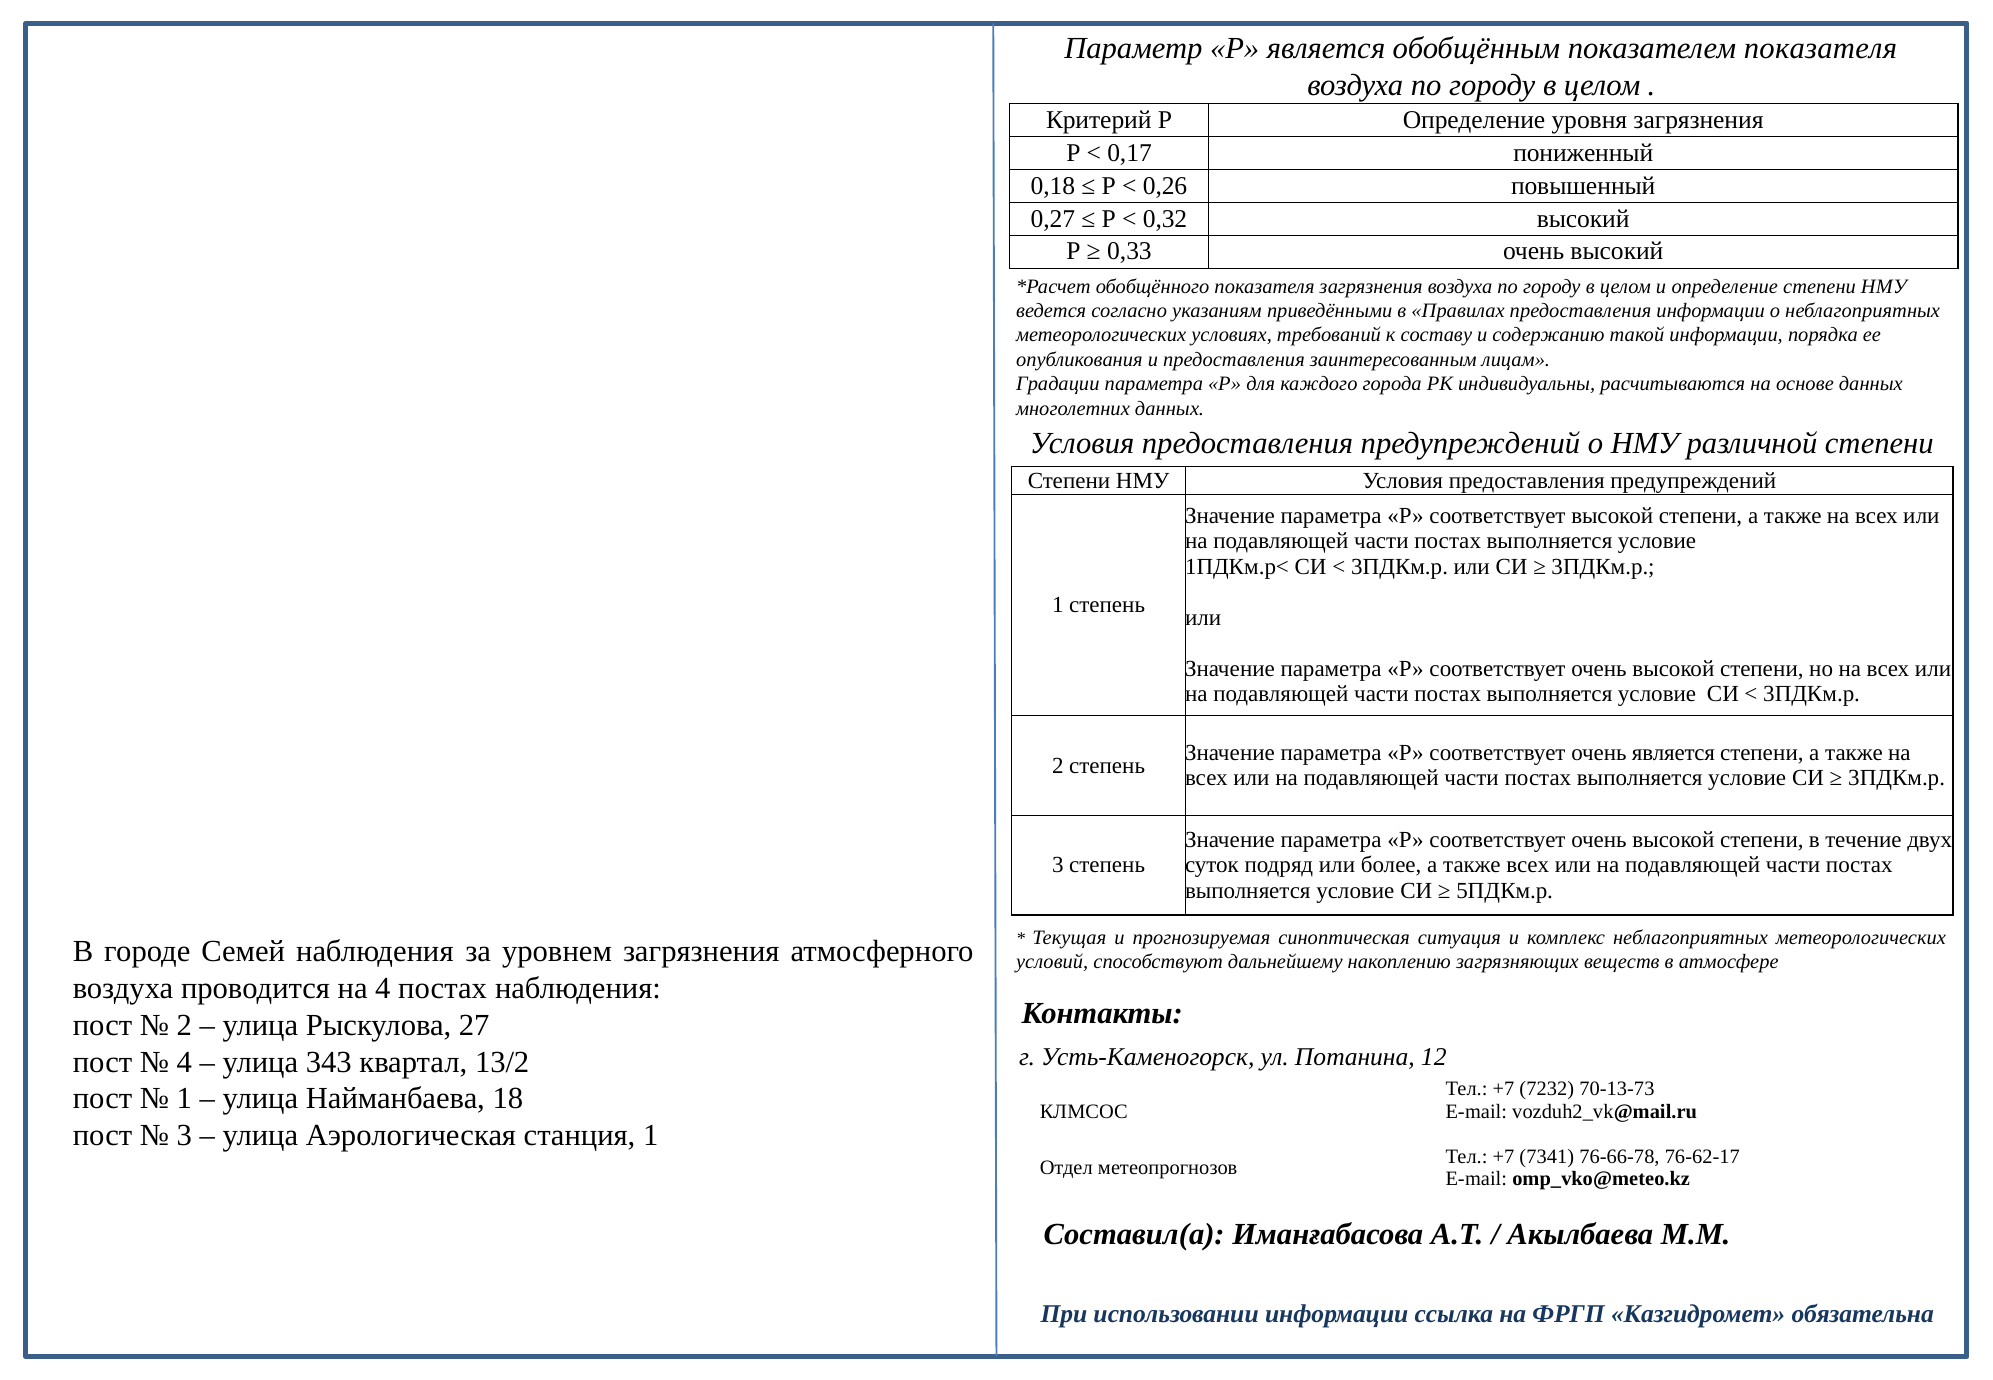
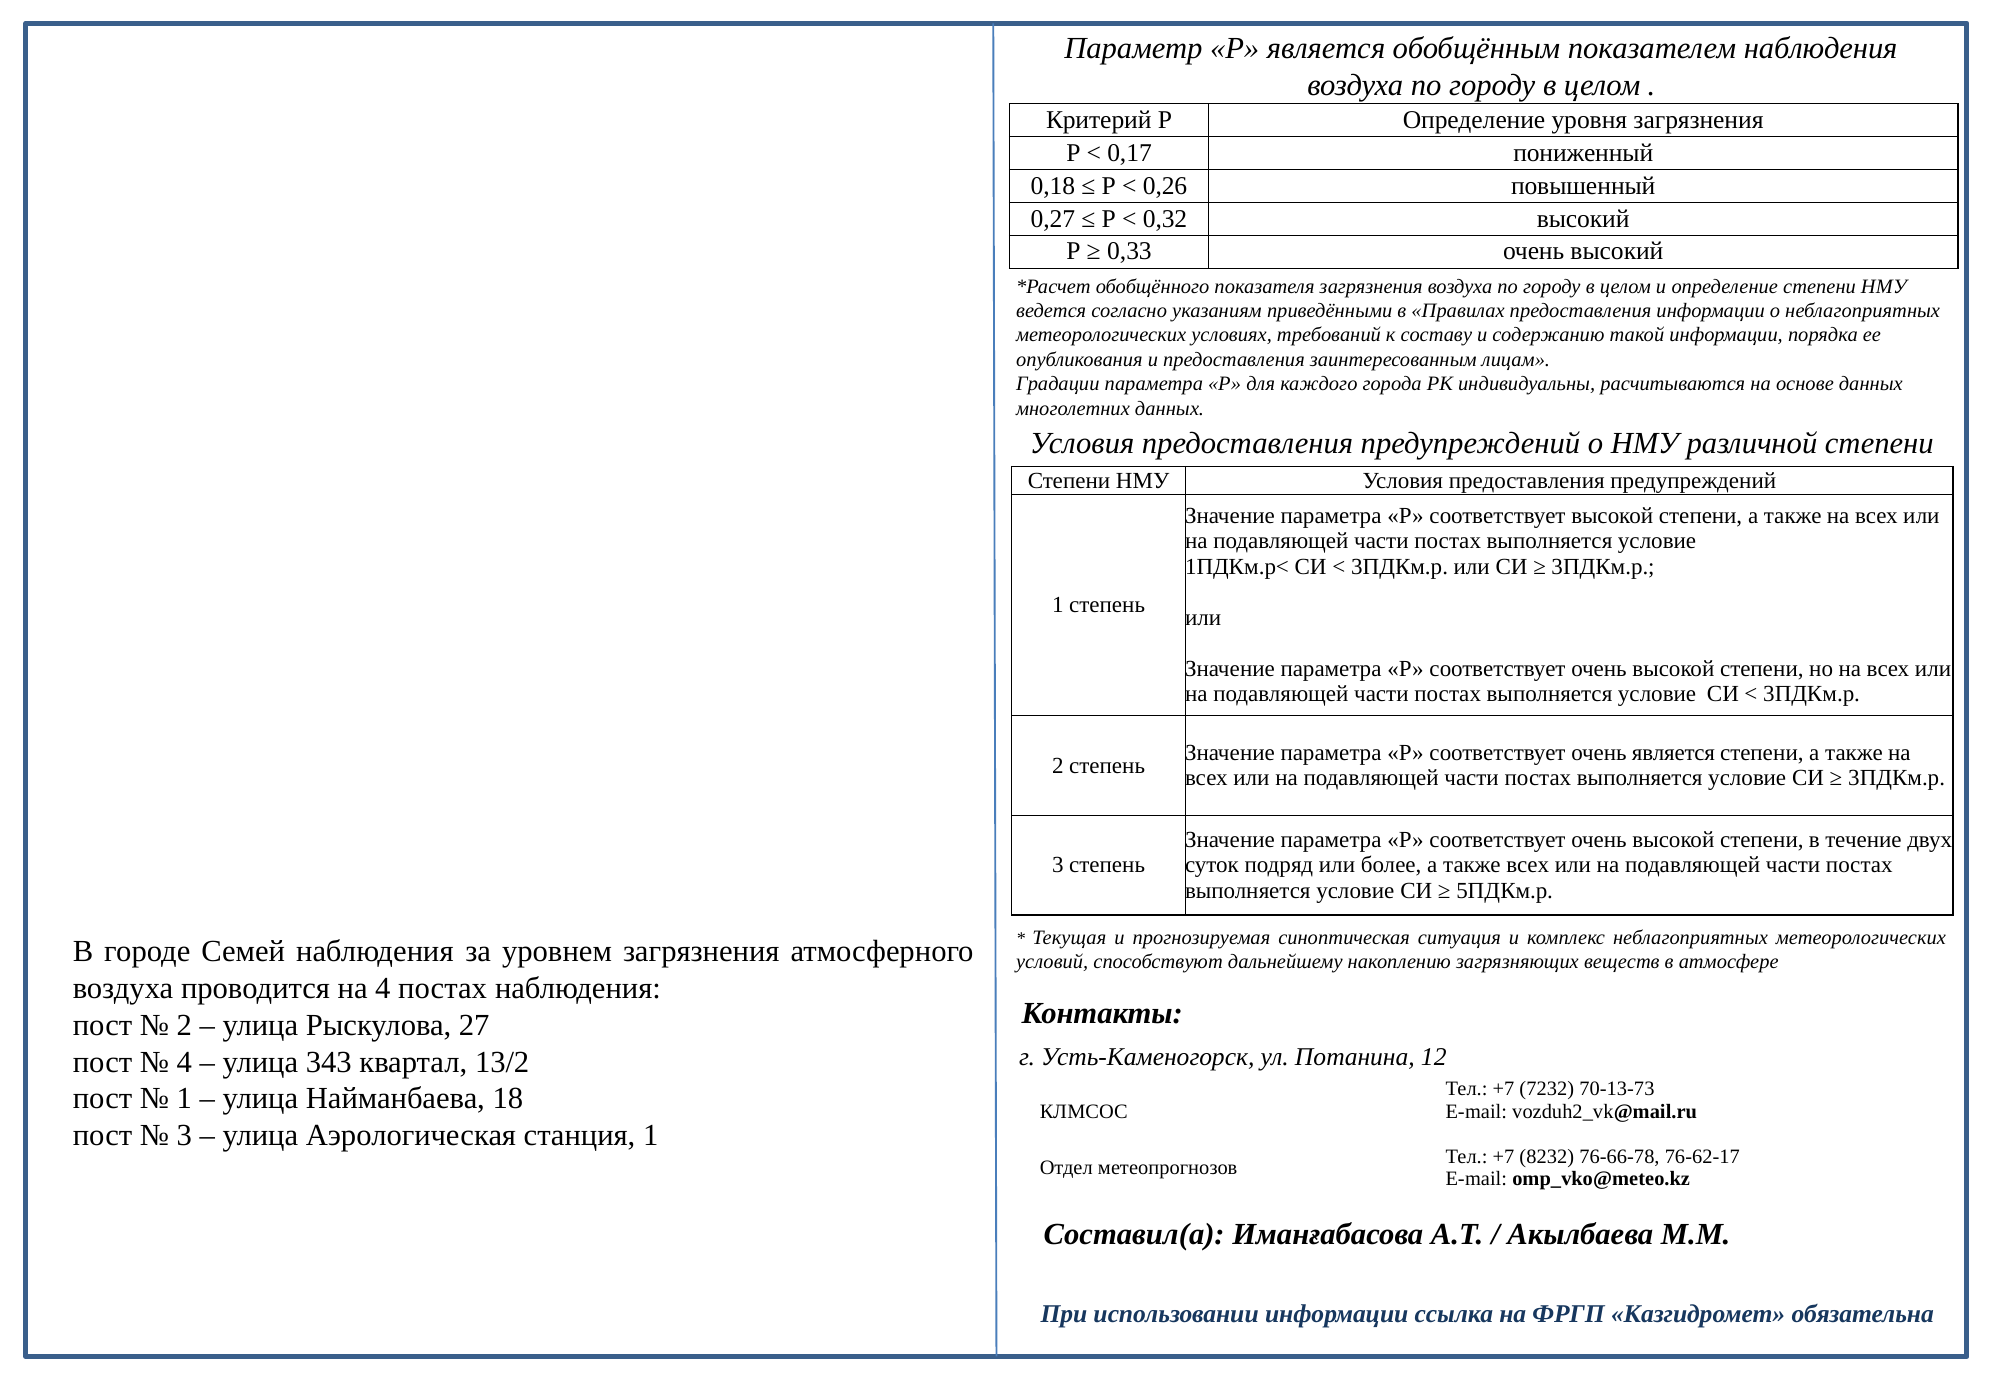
показателем показателя: показателя -> наблюдения (1821, 48)
7341: 7341 -> 8232 (1547, 1156)
